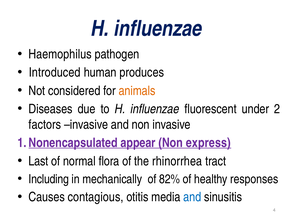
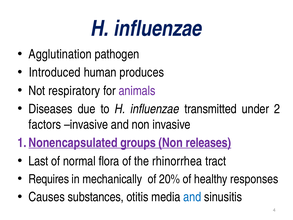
Haemophilus: Haemophilus -> Agglutination (60, 54)
considered: considered -> respiratory (74, 91)
animals colour: orange -> purple (137, 91)
fluorescent: fluorescent -> transmitted (211, 109)
appear: appear -> groups (138, 143)
express: express -> releases (208, 143)
Including: Including -> Requires (49, 179)
82%: 82% -> 20% (169, 179)
contagious: contagious -> substances (96, 197)
